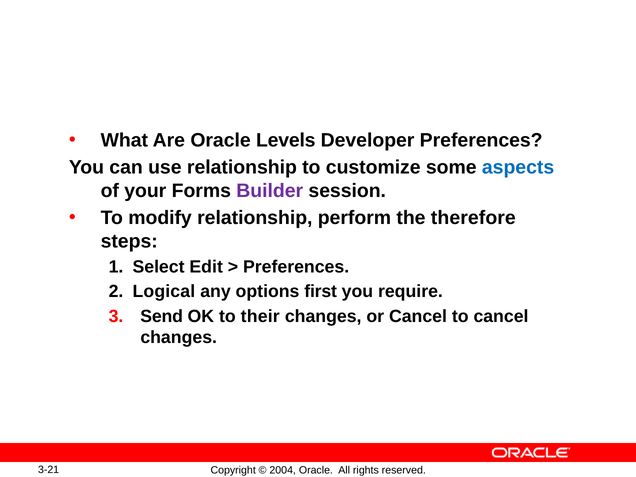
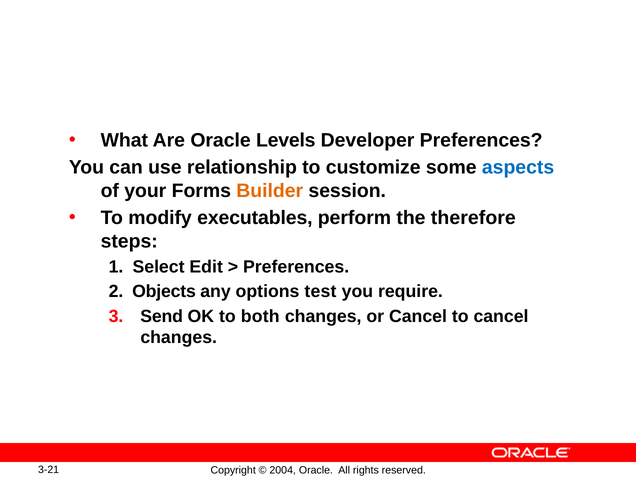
Builder colour: purple -> orange (270, 191)
modify relationship: relationship -> executables (255, 218)
Logical: Logical -> Objects (164, 292)
first: first -> test (320, 292)
their: their -> both (260, 316)
